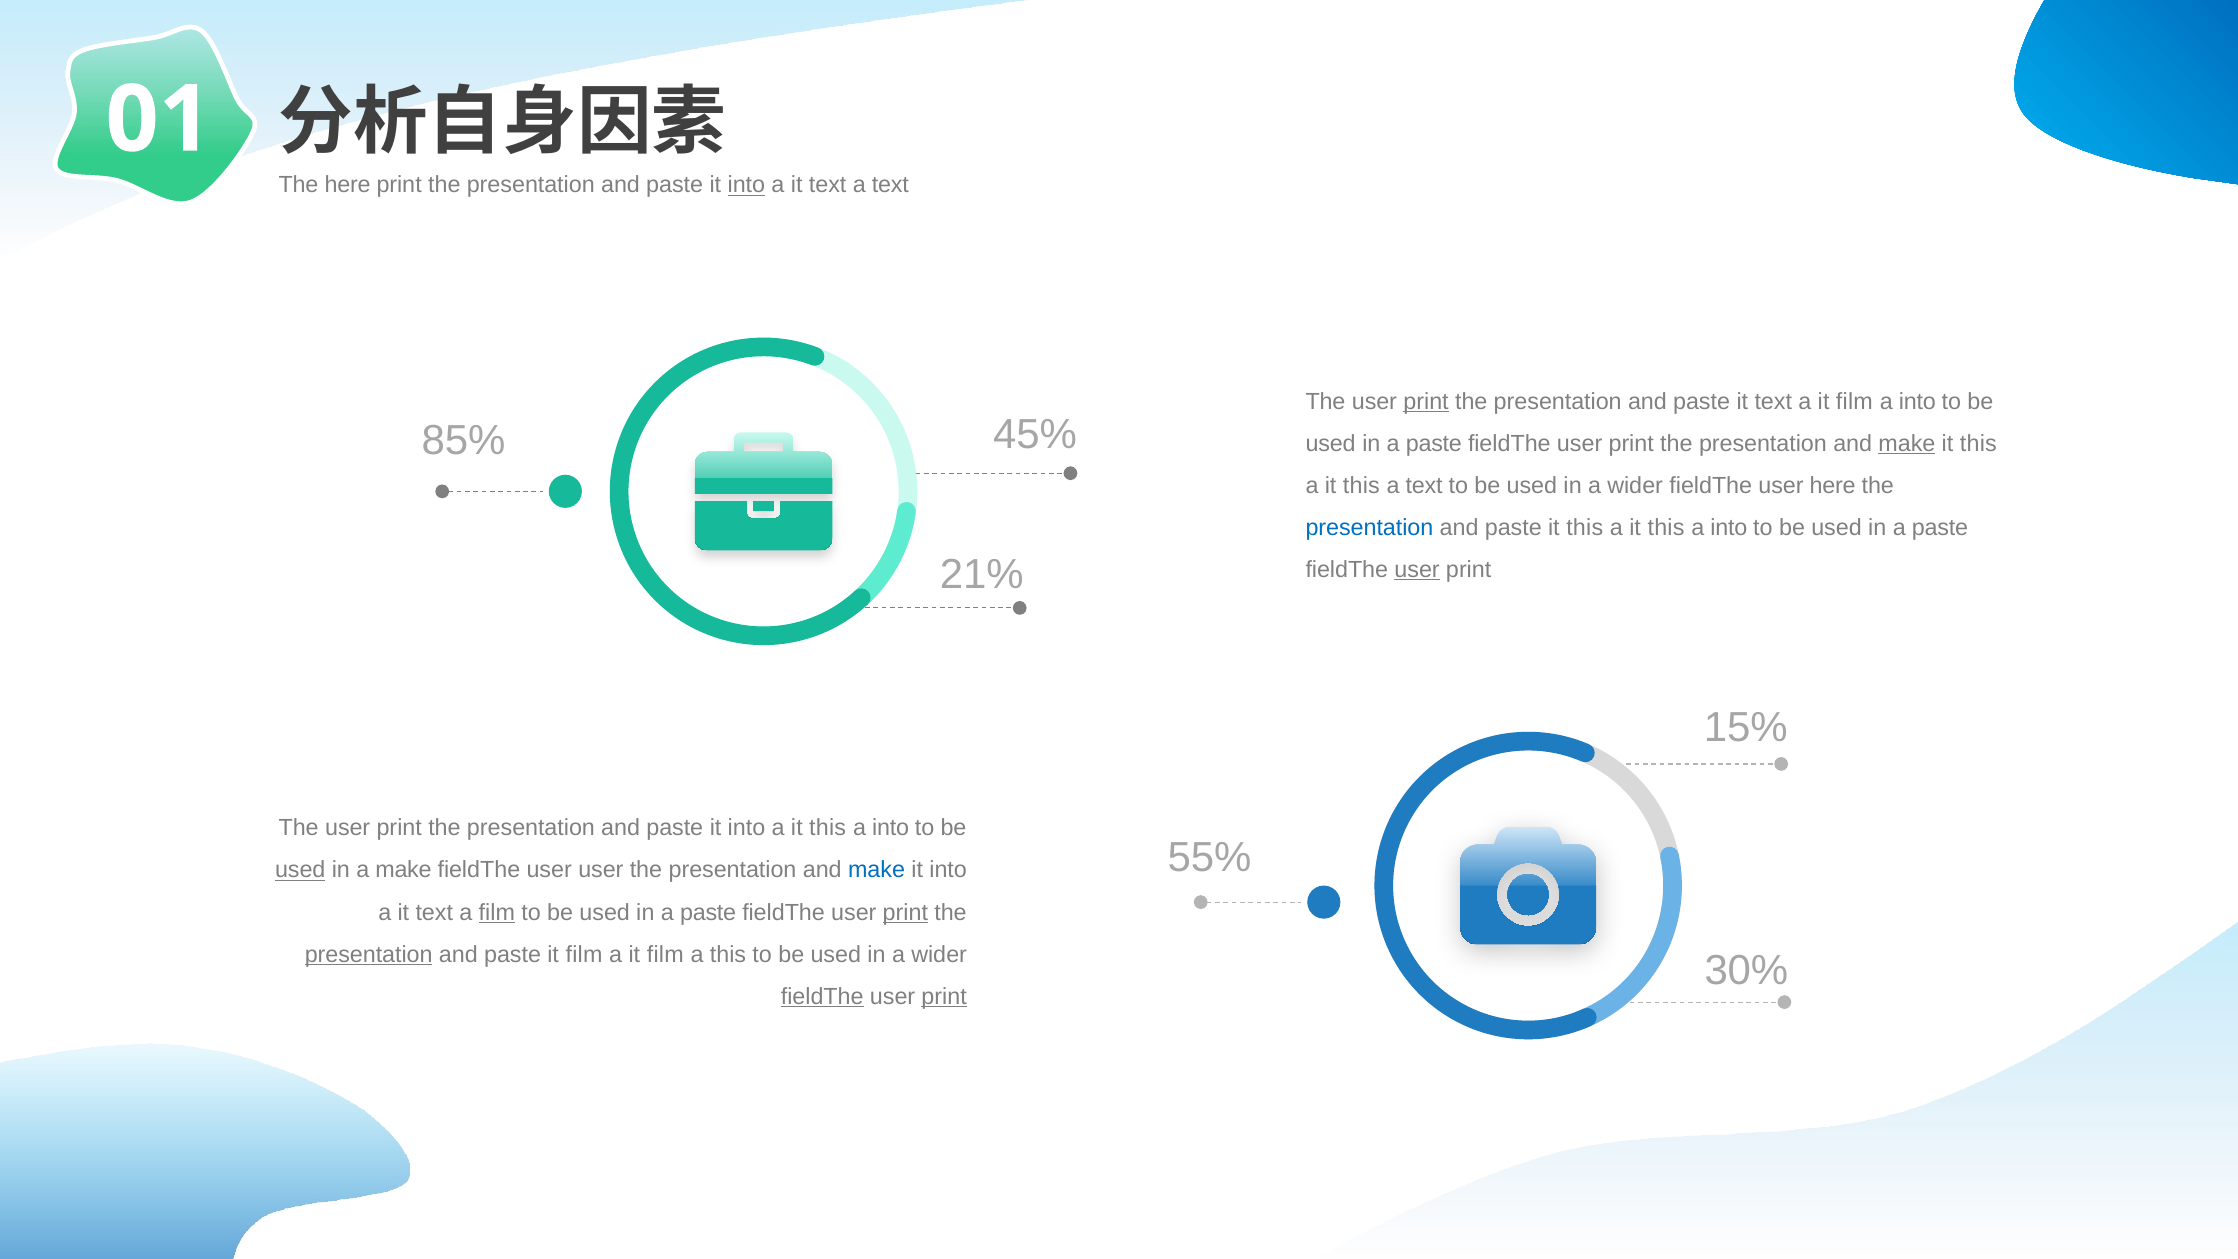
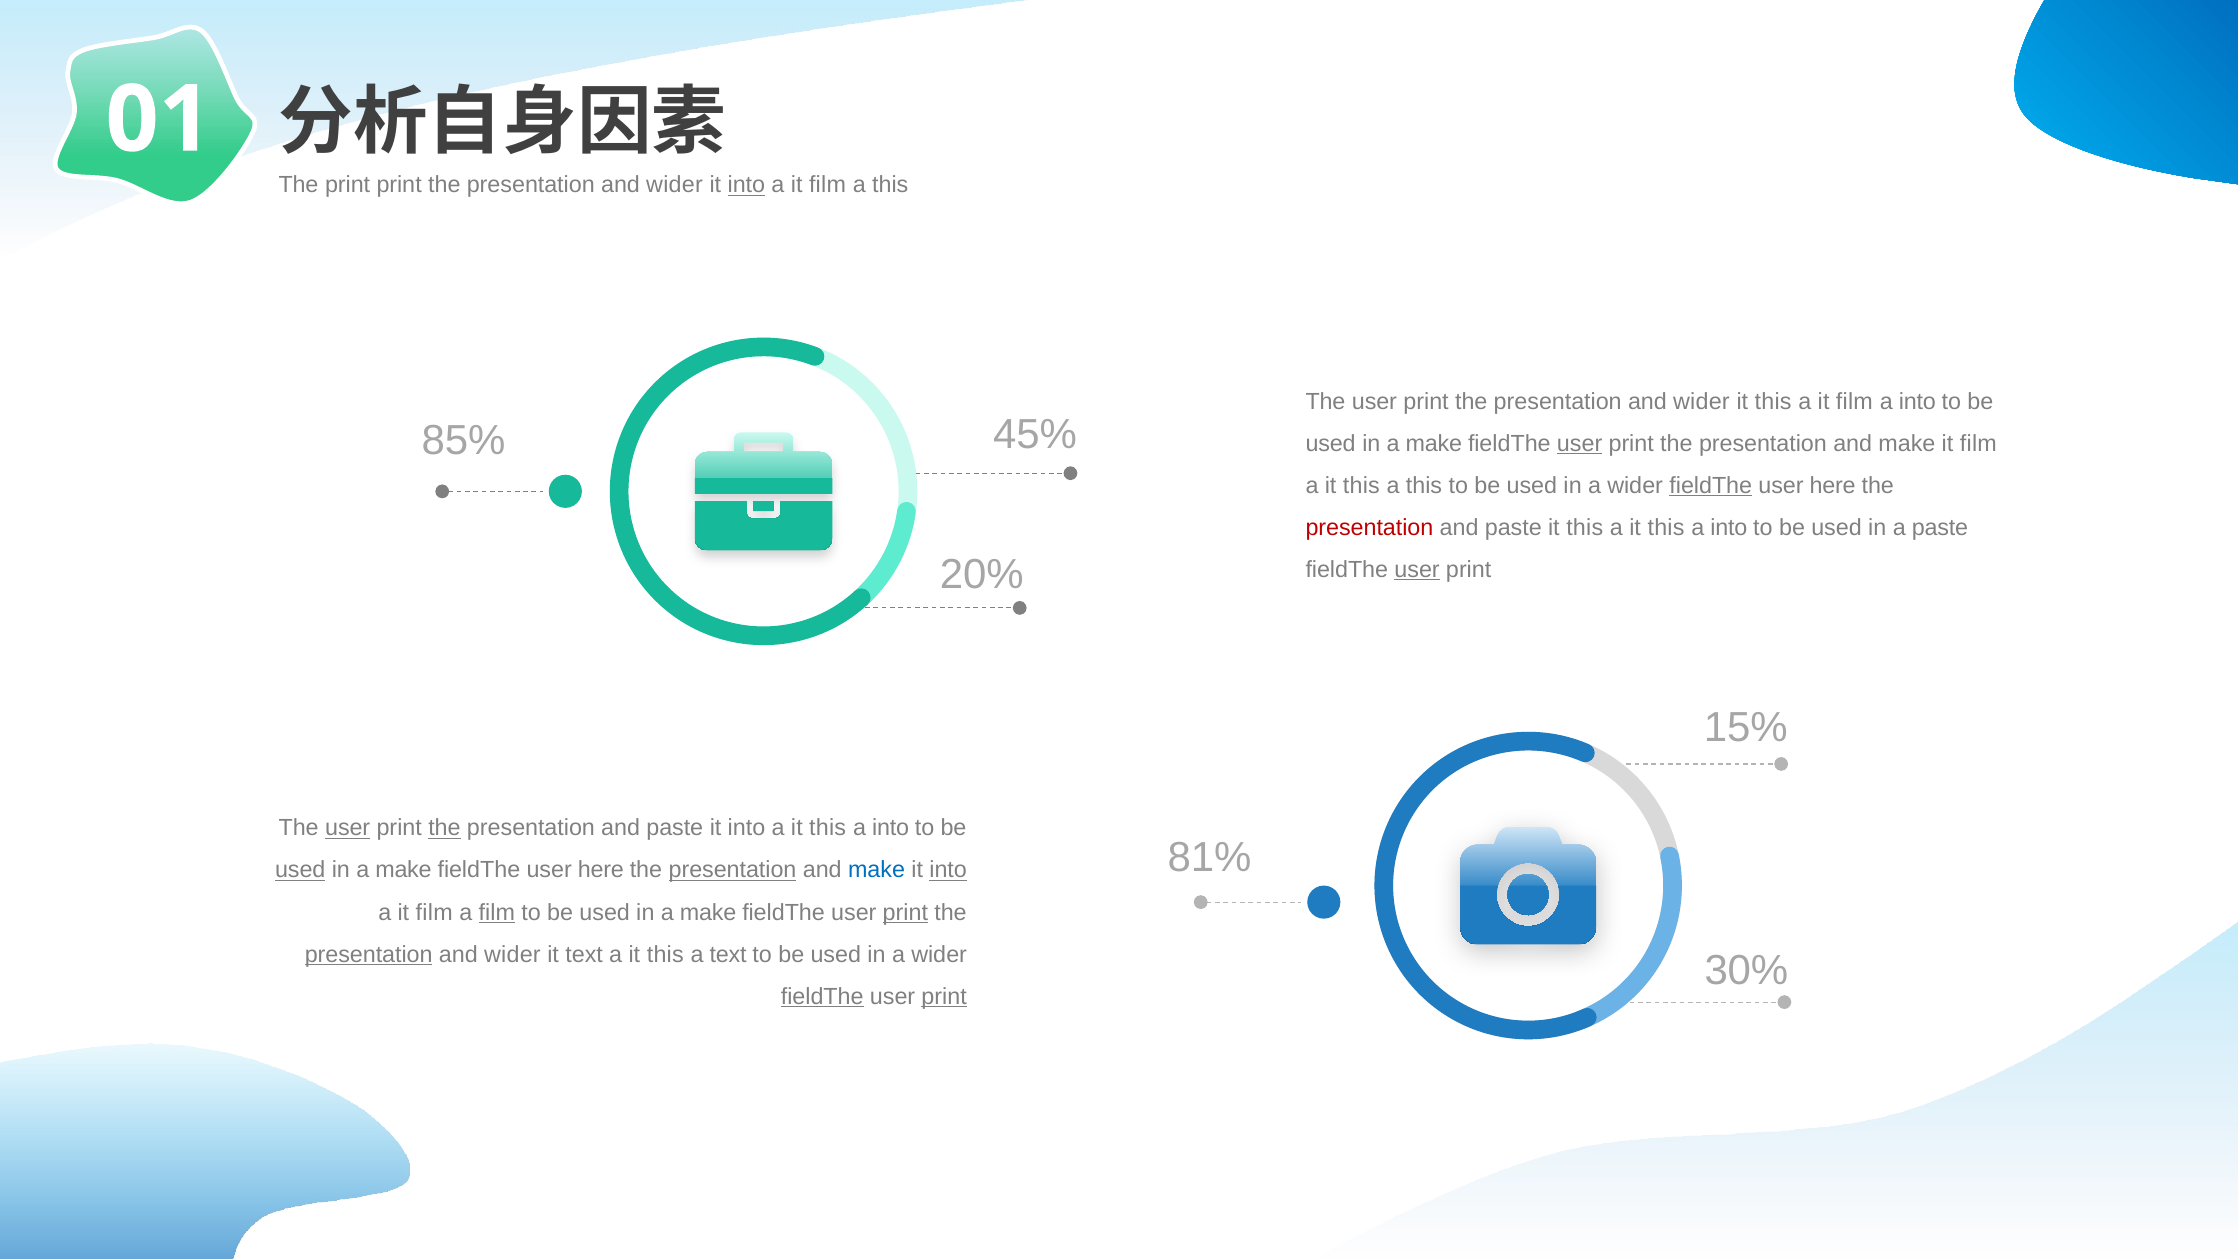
The here: here -> print (348, 185)
paste: paste -> wider (675, 185)
text: text -> film (828, 185)
text: text -> this (890, 185)
print underline: present -> none (1426, 401)
paste: paste -> wider (1701, 401)
text: text -> this (1773, 401)
paste: paste -> make (1434, 444)
user underline: none -> present (1580, 444)
make underline: present -> none (1907, 444)
this: this -> film (1978, 444)
text: text -> this (1424, 486)
fieldThe underline: none -> present (1711, 486)
presentation colour: blue -> red (1369, 528)
21%: 21% -> 20% (982, 574)
user underline: none -> present (348, 828)
the underline: none -> present (444, 828)
55%: 55% -> 81% (1209, 858)
user: user -> here (601, 870)
presentation underline: none -> present (733, 870)
into underline: none -> present (948, 870)
text: text -> film (434, 912)
paste: paste -> make (708, 912)
paste: paste -> wider (512, 954)
film: film -> text (584, 954)
film: film -> this (665, 954)
a this: this -> text (728, 954)
